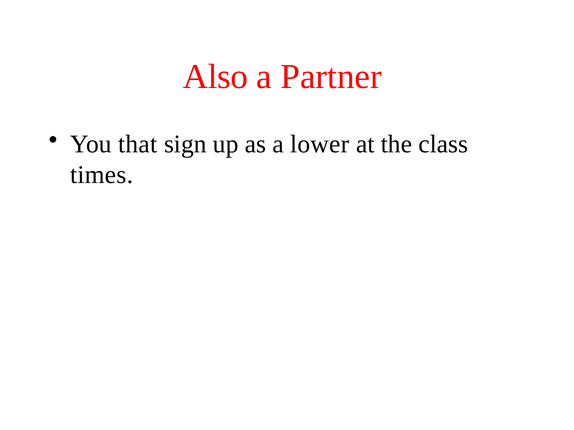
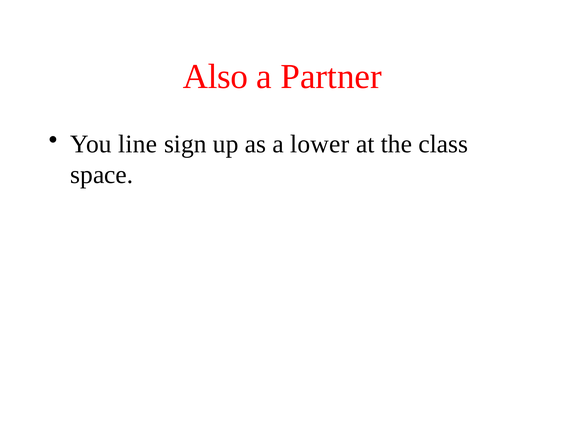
that: that -> line (138, 144)
times: times -> space (102, 175)
